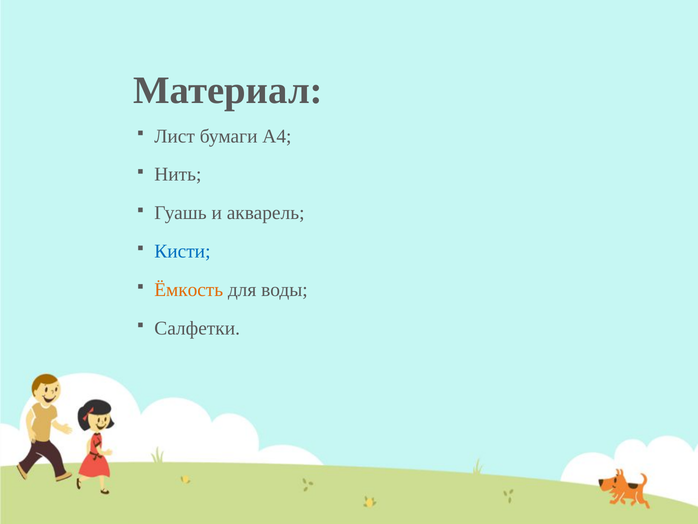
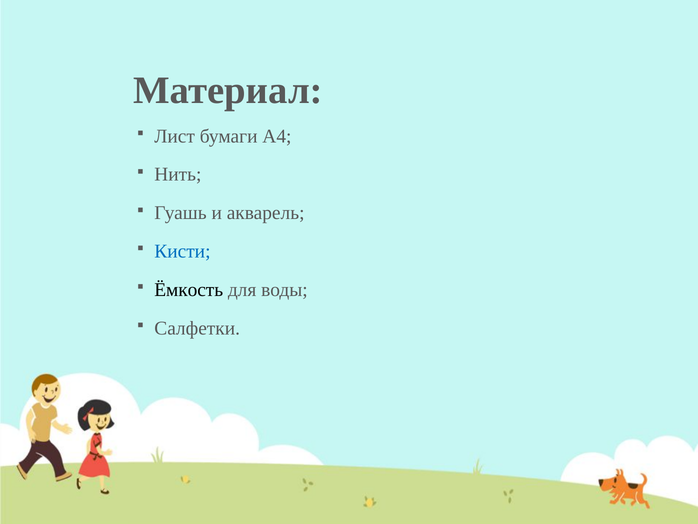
Ёмкость colour: orange -> black (189, 290)
